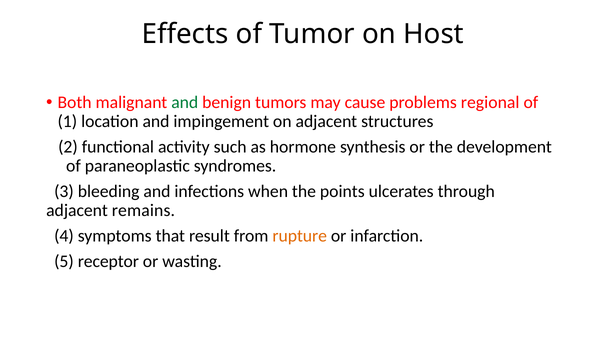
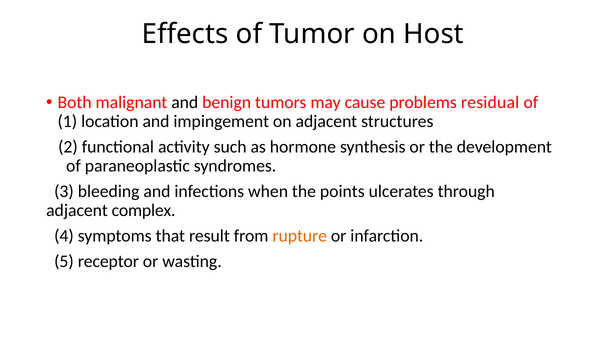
and colour: green -> black (185, 102)
regional: regional -> residual (490, 102)
remains: remains -> complex (144, 210)
